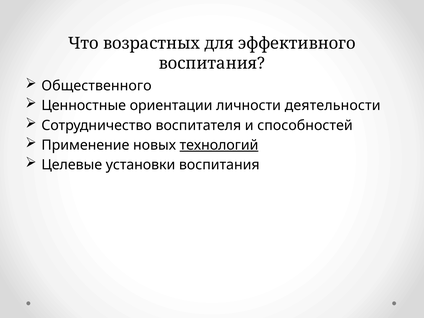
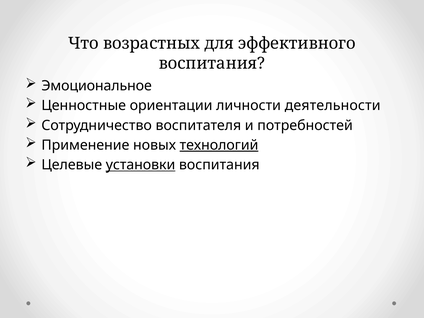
Общественного: Общественного -> Эмоциональное (97, 86)
способностей: способностей -> потребностей (305, 125)
установки underline: none -> present (141, 165)
